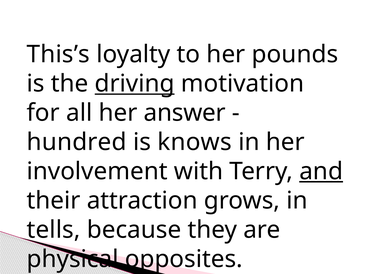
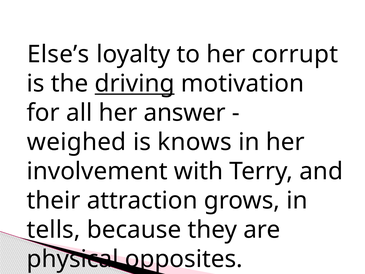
This’s: This’s -> Else’s (58, 54)
pounds: pounds -> corrupt (295, 54)
hundred: hundred -> weighed (77, 142)
and underline: present -> none (321, 171)
